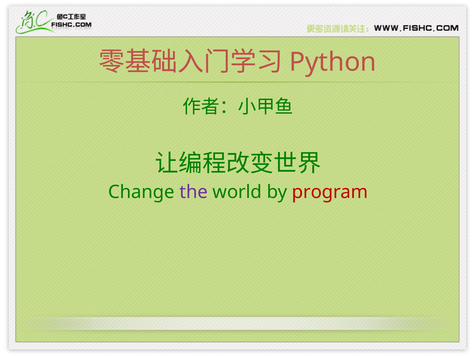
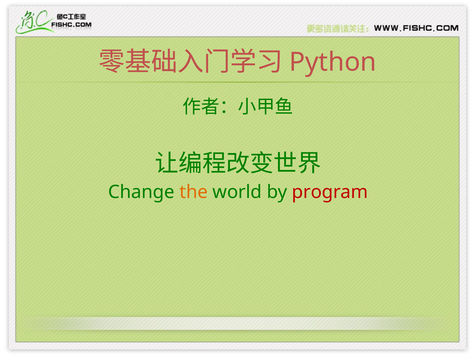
the colour: purple -> orange (194, 192)
